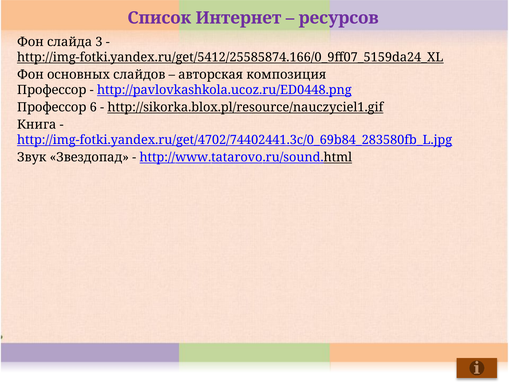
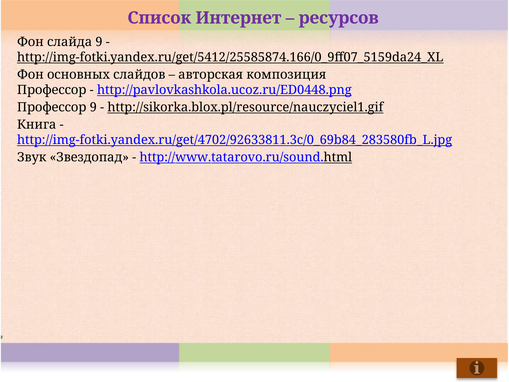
слайда 3: 3 -> 9 (99, 42)
Профессор 6: 6 -> 9 (93, 107)
http://img-fotki.yandex.ru/get/4702/74402441.3c/0_69b84_283580fb_L.jpg: http://img-fotki.yandex.ru/get/4702/74402441.3c/0_69b84_283580fb_L.jpg -> http://img-fotki.yandex.ru/get/4702/92633811.3c/0_69b84_283580fb_L.jpg (235, 140)
